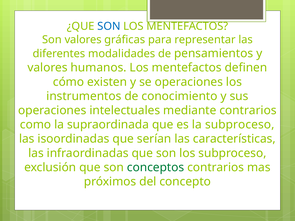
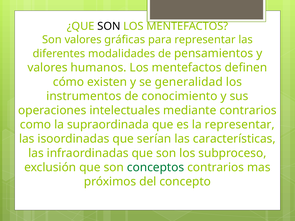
SON colour: blue -> black (109, 26)
se operaciones: operaciones -> generalidad (189, 82)
la subproceso: subproceso -> representar (240, 125)
